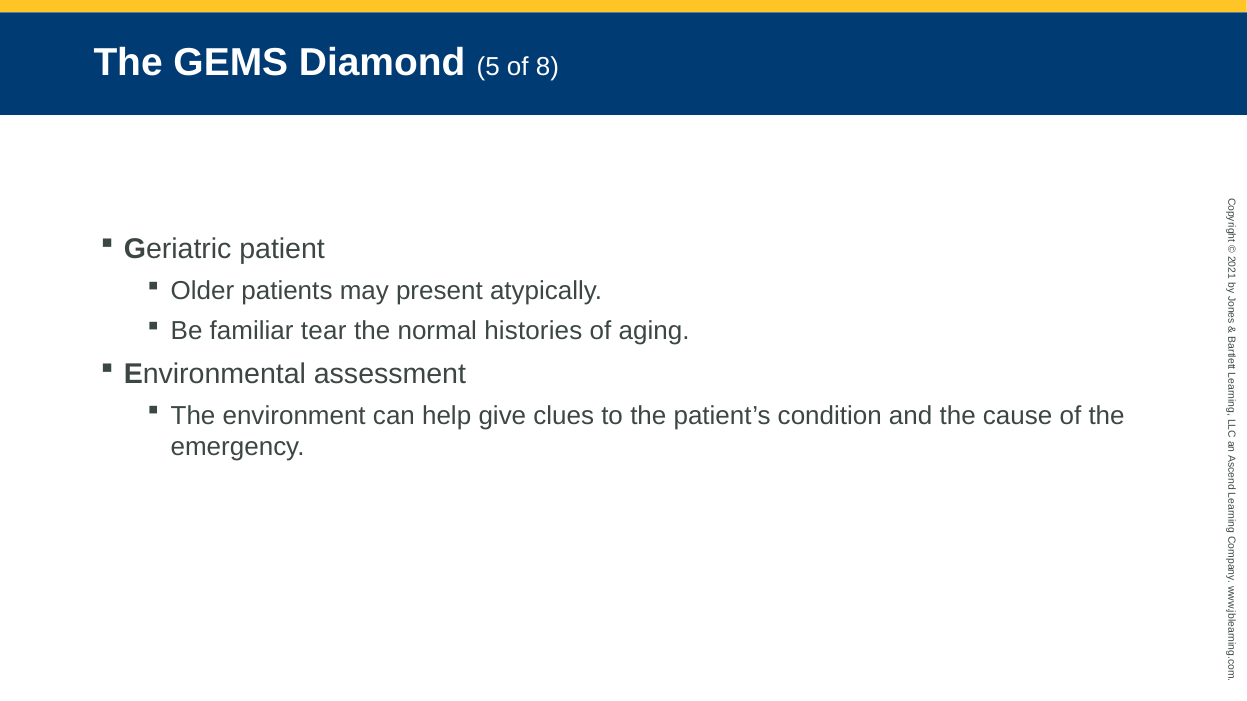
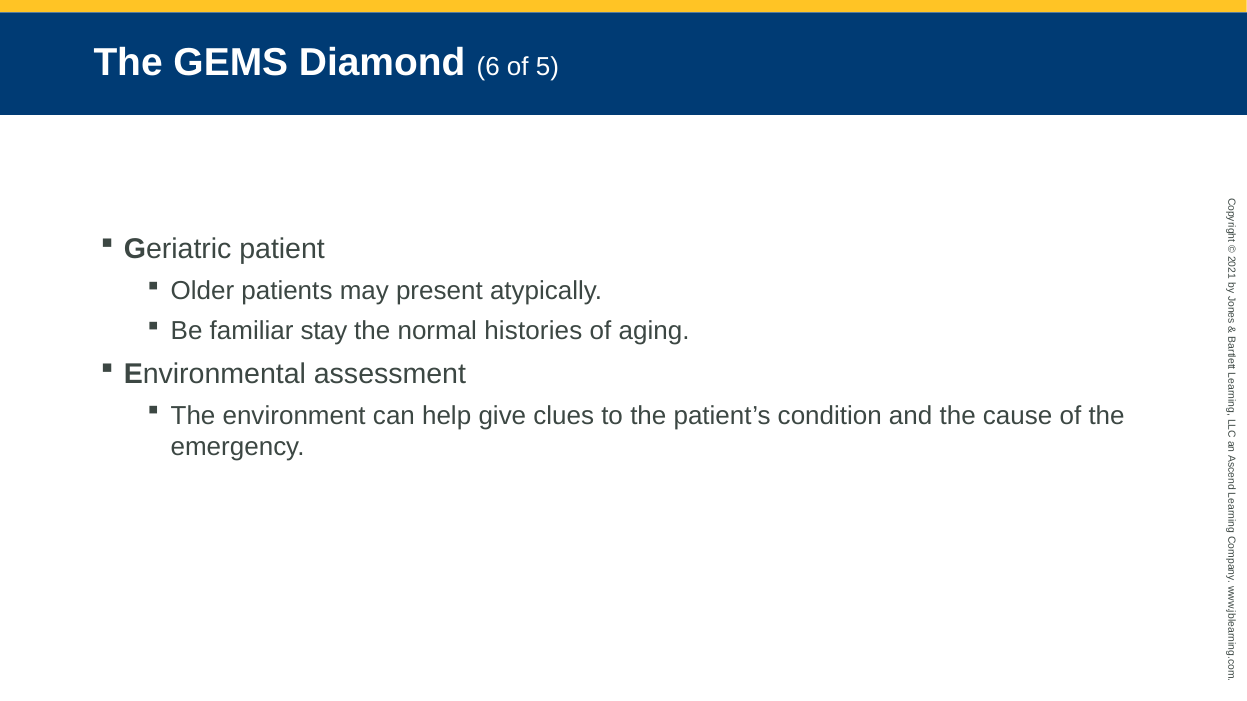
5: 5 -> 6 (488, 67)
8: 8 -> 5 (547, 67)
tear: tear -> stay (324, 331)
